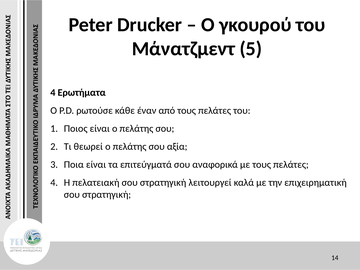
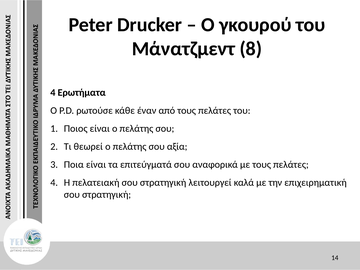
5: 5 -> 8 (251, 49)
